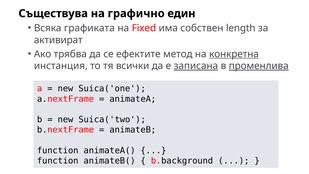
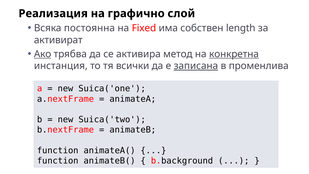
Съществува: Съществува -> Реализация (53, 13)
един: един -> слой (181, 13)
графиката: графиката -> постоянна (89, 28)
Ако underline: none -> present (43, 54)
ефектите: ефектите -> активира (138, 54)
променлива underline: present -> none (259, 66)
